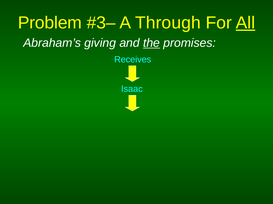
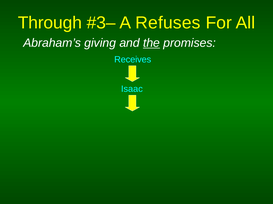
Problem: Problem -> Through (50, 23)
Through: Through -> Refuses (168, 23)
All underline: present -> none (245, 23)
